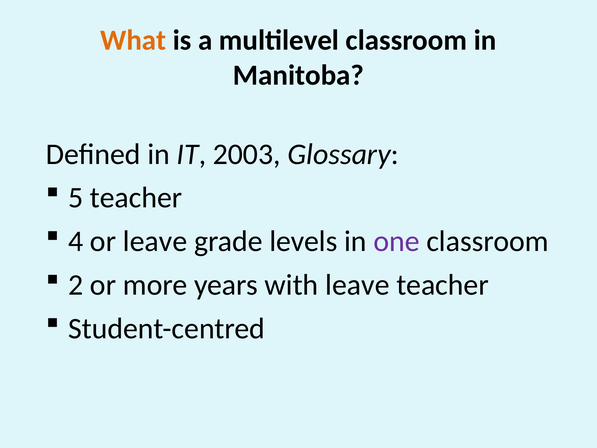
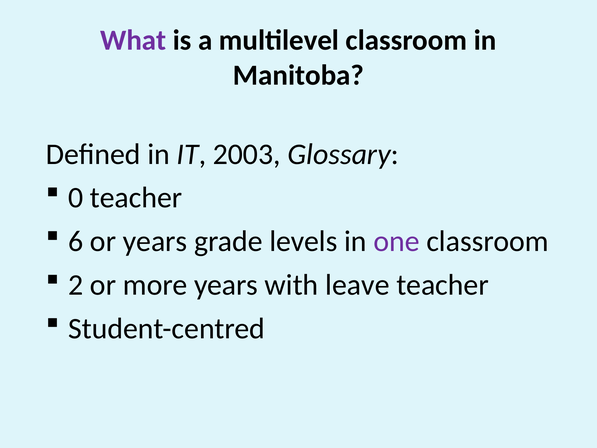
What colour: orange -> purple (133, 40)
5: 5 -> 0 (76, 198)
4: 4 -> 6 (76, 241)
or leave: leave -> years (155, 241)
